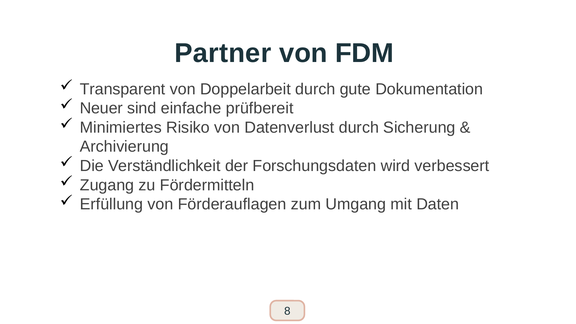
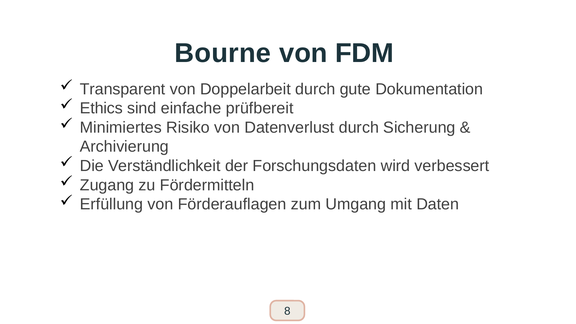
Partner: Partner -> Bourne (223, 53)
Neuer: Neuer -> Ethics (101, 108)
